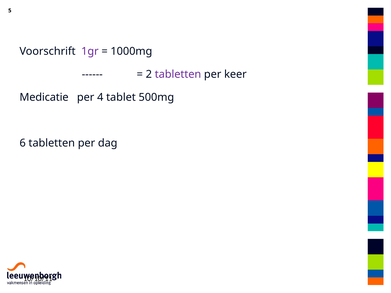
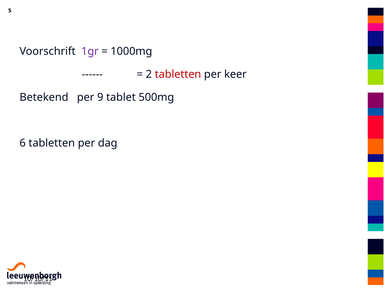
tabletten colour: purple -> red (178, 74)
Medicatie: Medicatie -> Betekend (44, 97)
4: 4 -> 9 (100, 97)
